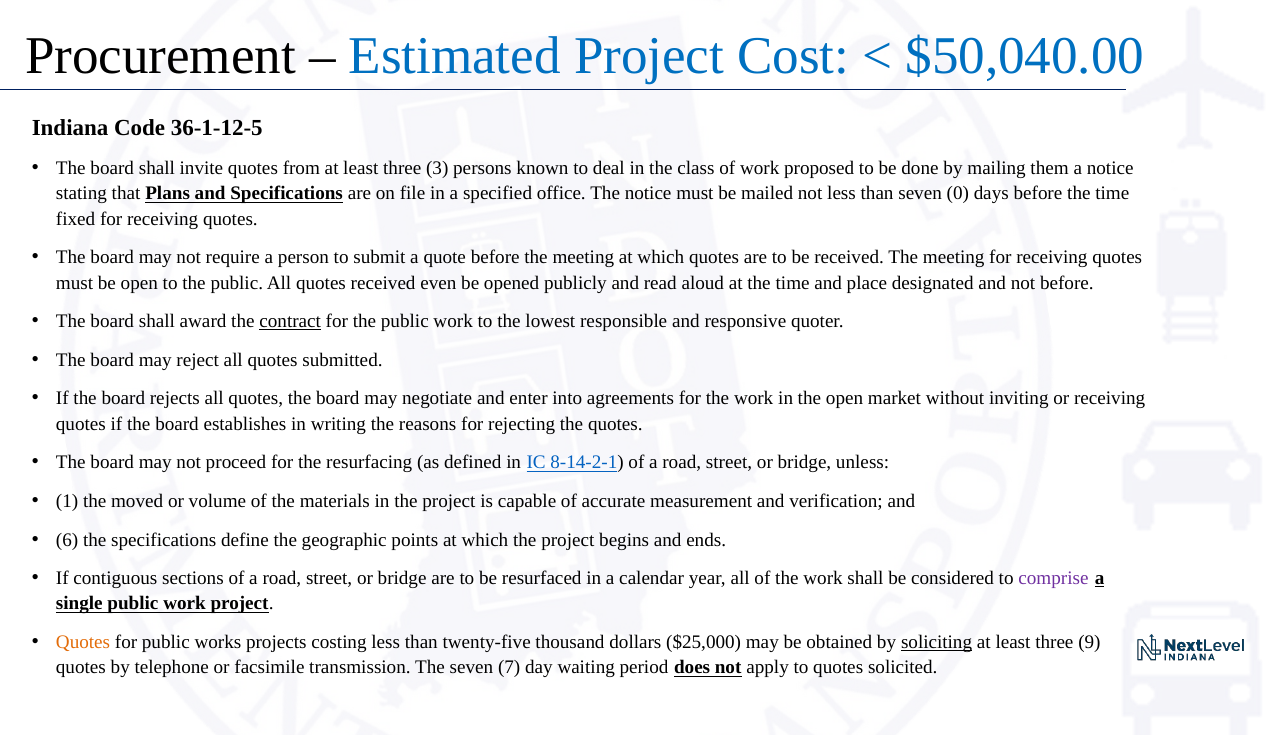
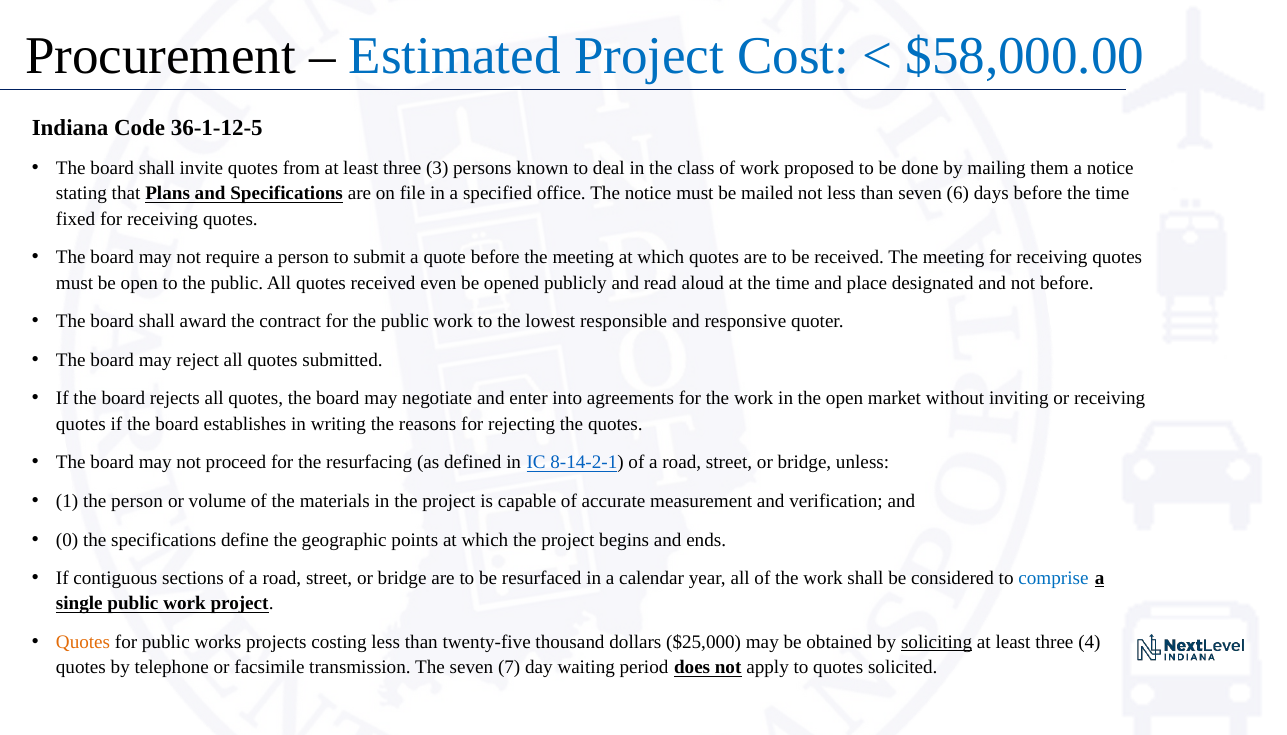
$50,040.00: $50,040.00 -> $58,000.00 (1025, 56)
0: 0 -> 6 (958, 194)
contract underline: present -> none (290, 322)
the moved: moved -> person (137, 501)
6: 6 -> 0 (67, 540)
comprise colour: purple -> blue (1053, 579)
9: 9 -> 4 (1089, 643)
